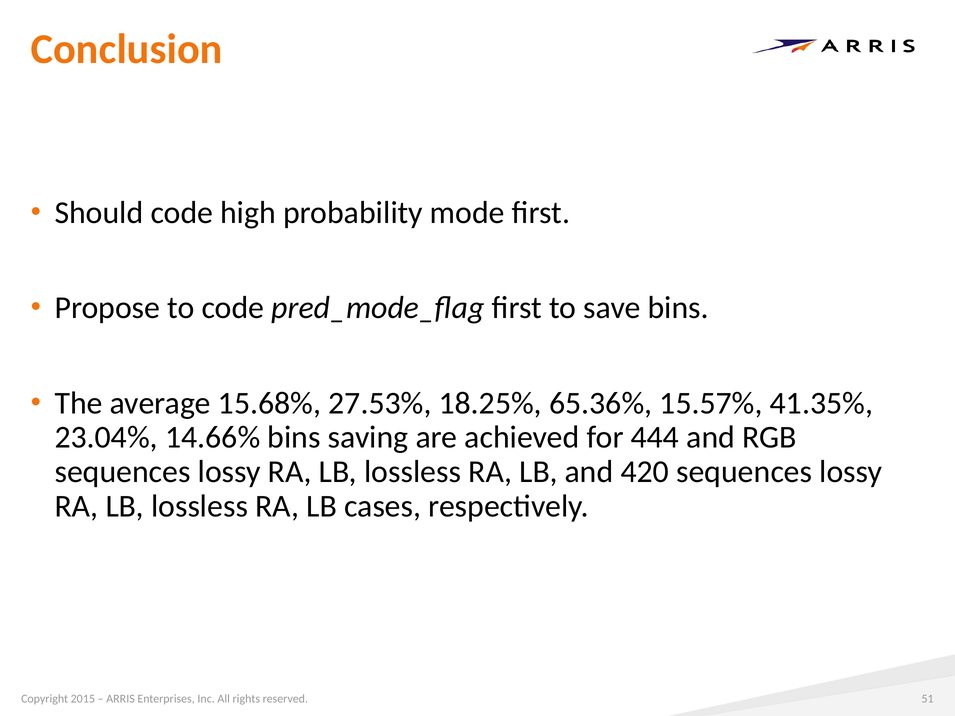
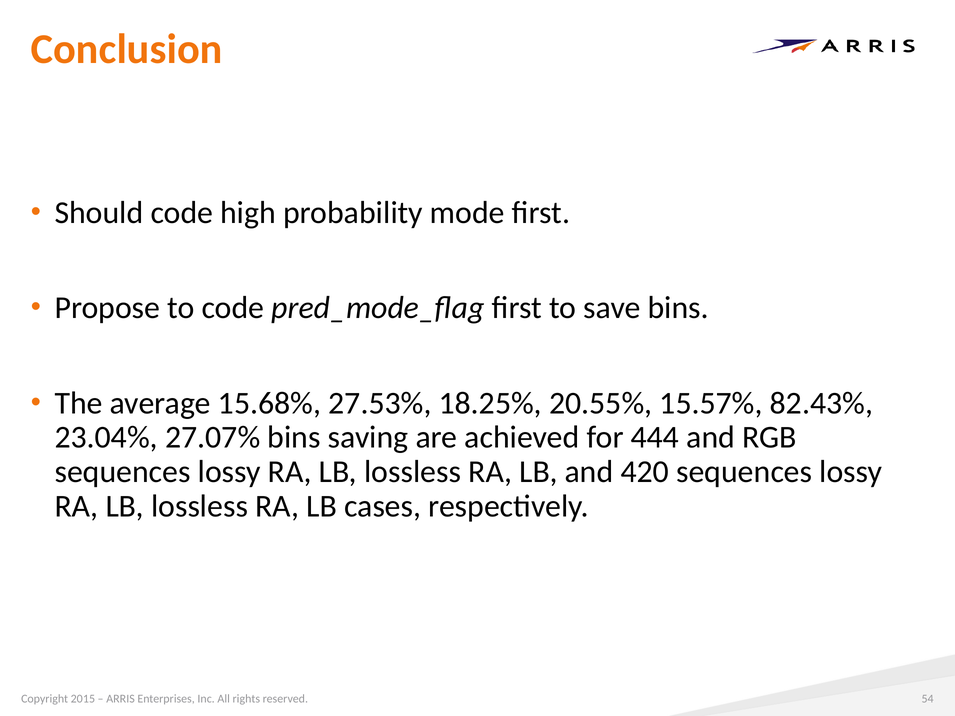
65.36%: 65.36% -> 20.55% (601, 403)
41.35%: 41.35% -> 82.43% (821, 403)
14.66%: 14.66% -> 27.07% (213, 438)
51: 51 -> 54 (928, 699)
